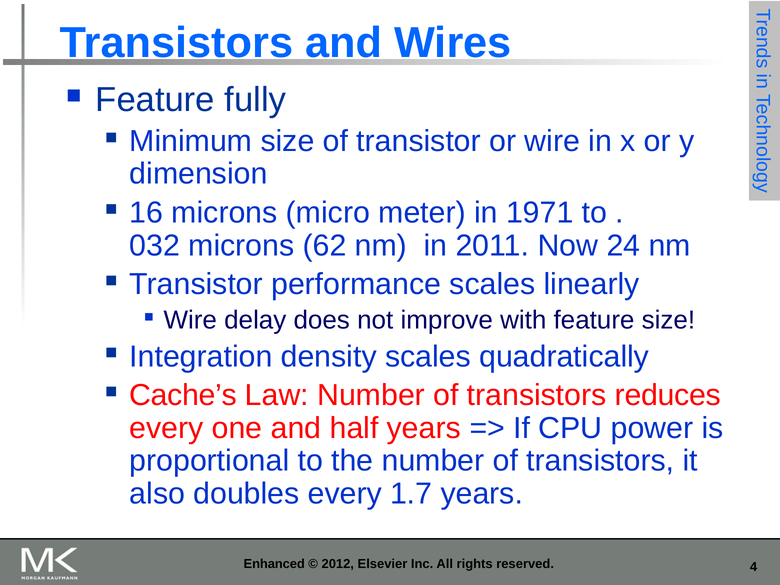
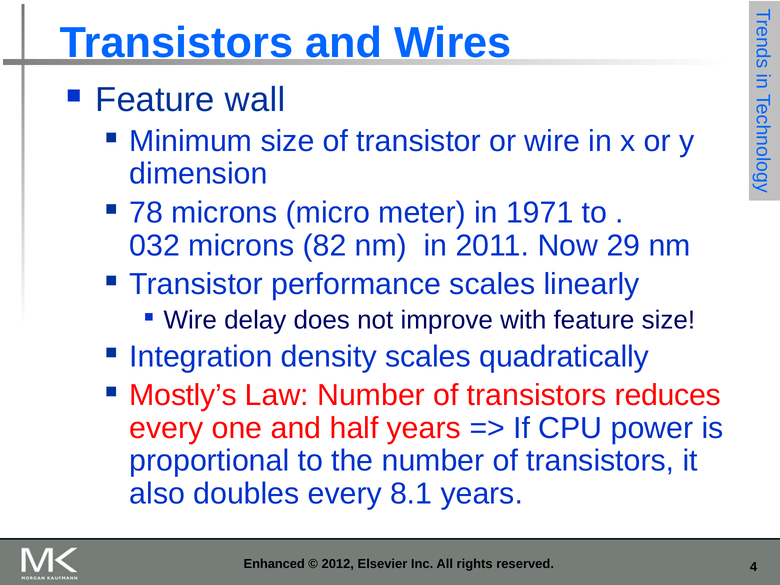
fully: fully -> wall (255, 100)
16: 16 -> 78 (146, 213)
62: 62 -> 82 (325, 246)
24: 24 -> 29 (623, 246)
Cache’s: Cache’s -> Mostly’s (183, 395)
1.7: 1.7 -> 8.1 (411, 494)
